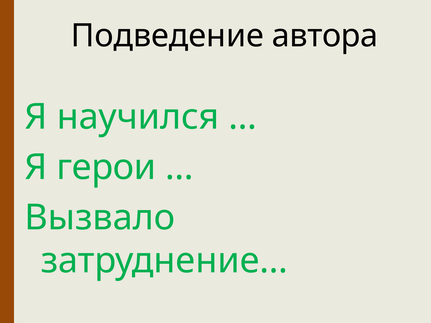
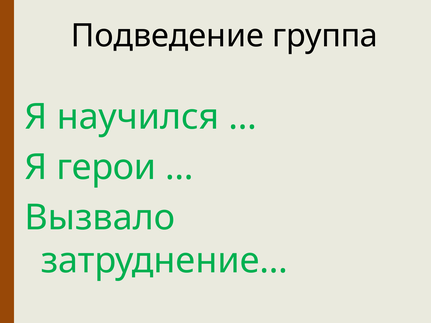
автора: автора -> группа (325, 36)
